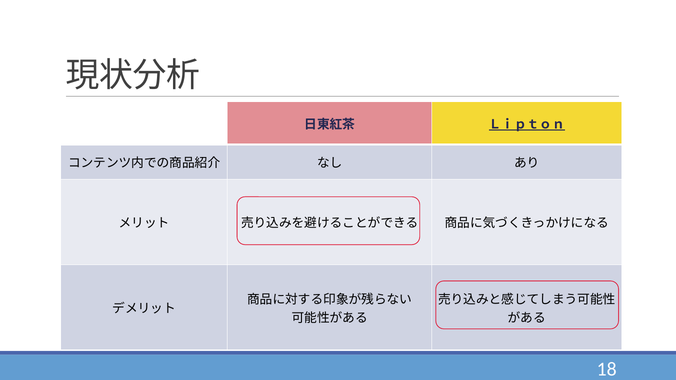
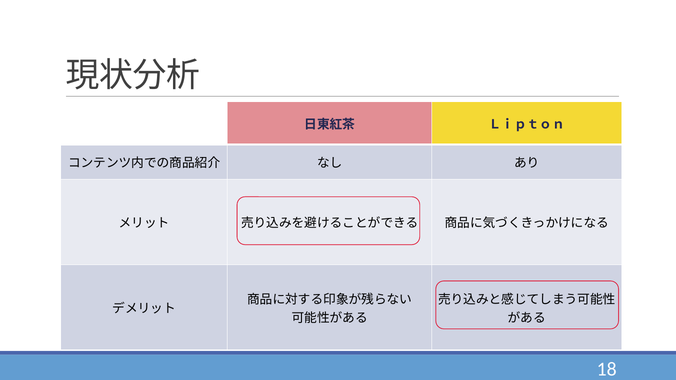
Ｌｉｐｔｏｎ underline: present -> none (527, 125)
